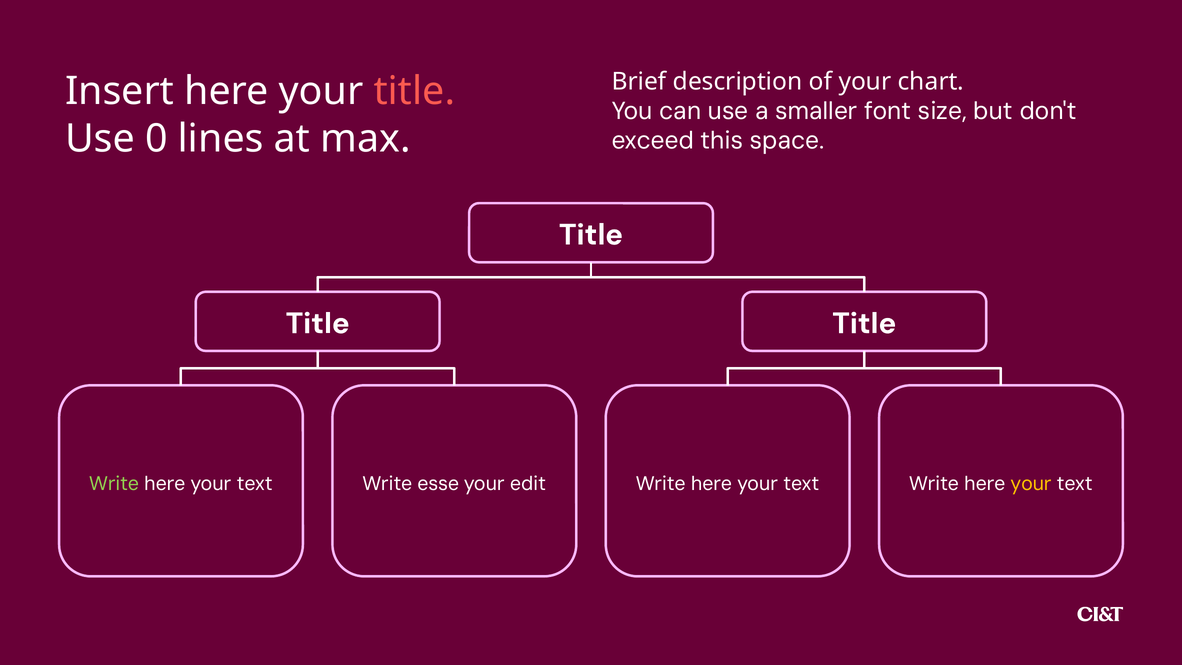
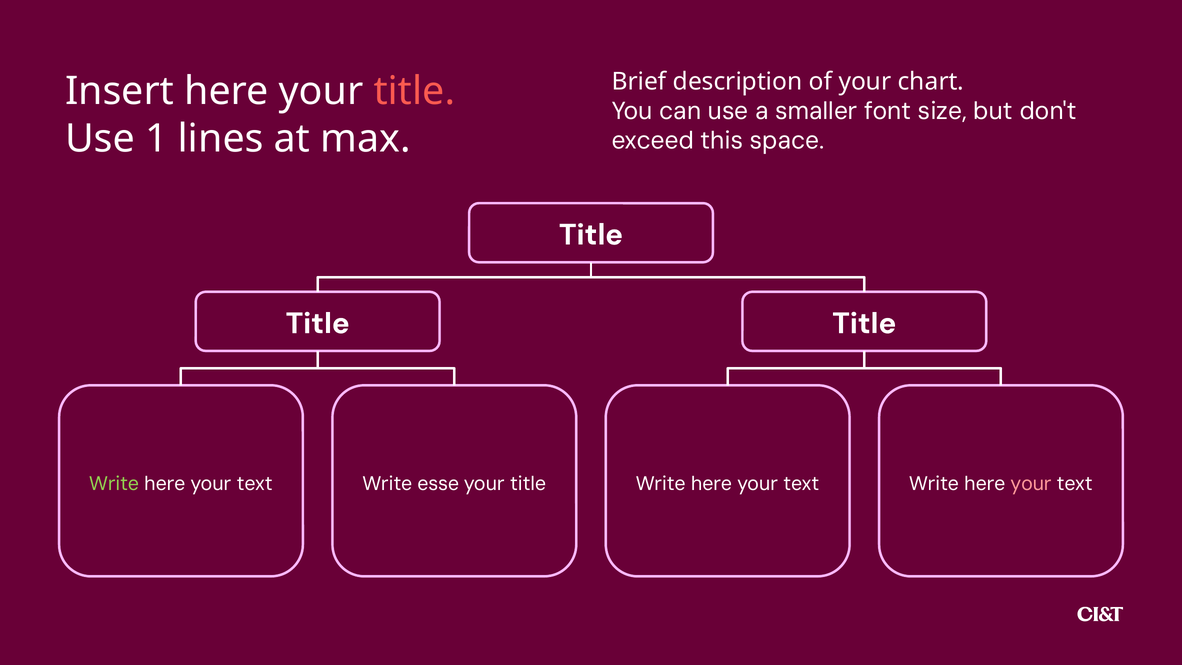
0: 0 -> 1 (156, 139)
edit: edit -> title (528, 484)
your colour: yellow -> pink (1031, 484)
